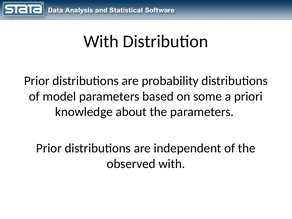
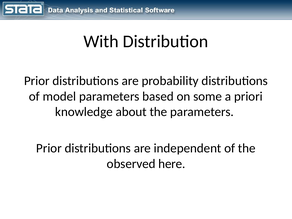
observed with: with -> here (172, 164)
